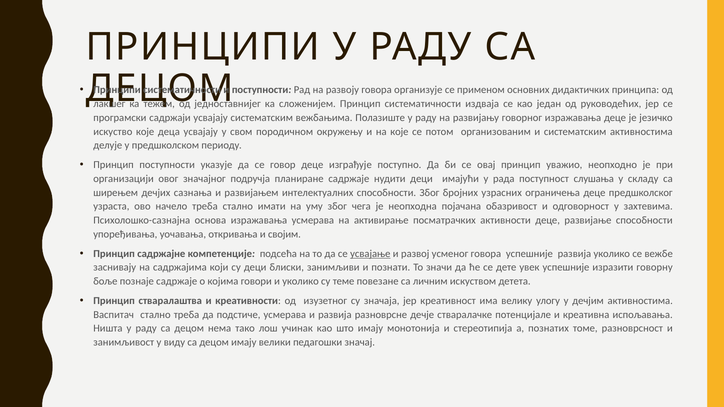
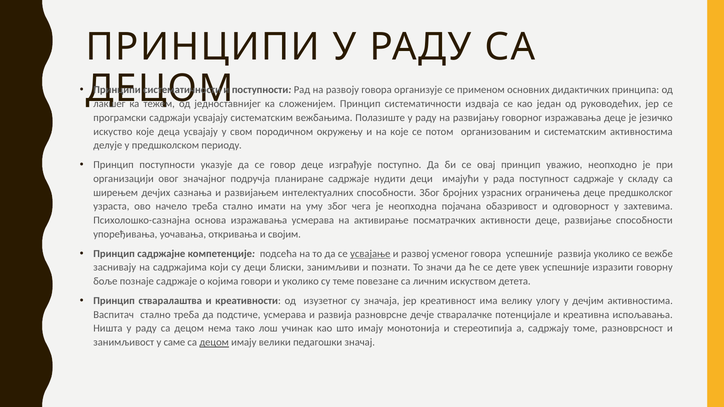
поступност слушања: слушања -> садржаје (594, 179)
познатих: познатих -> садржају (549, 329)
виду: виду -> саме (174, 343)
децом underline: none -> present (214, 343)
